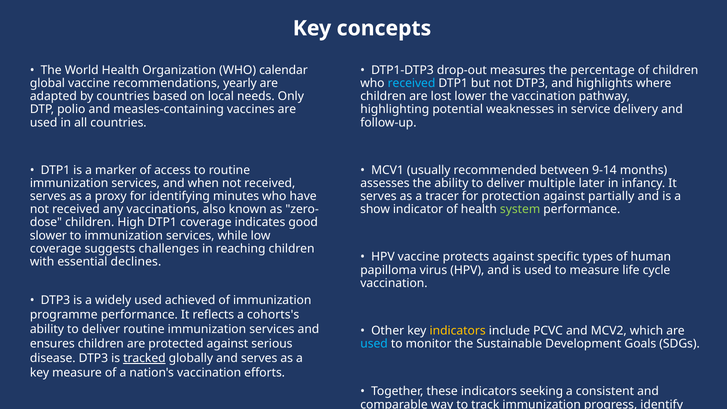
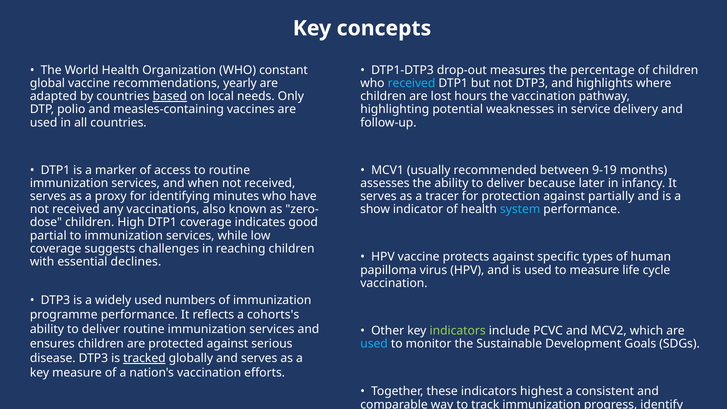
calendar: calendar -> constant (283, 70)
based underline: none -> present (170, 96)
lower: lower -> hours (471, 96)
9-14: 9-14 -> 9-19 (604, 170)
multiple: multiple -> because (552, 183)
system colour: light green -> light blue (520, 209)
slower: slower -> partial (48, 235)
achieved: achieved -> numbers (190, 300)
indicators colour: yellow -> light green (458, 331)
seeking: seeking -> highest (541, 391)
